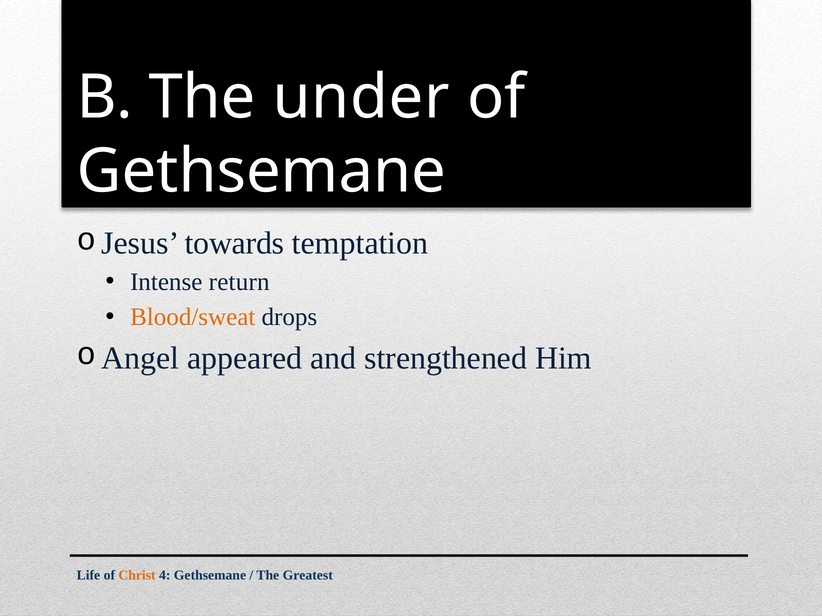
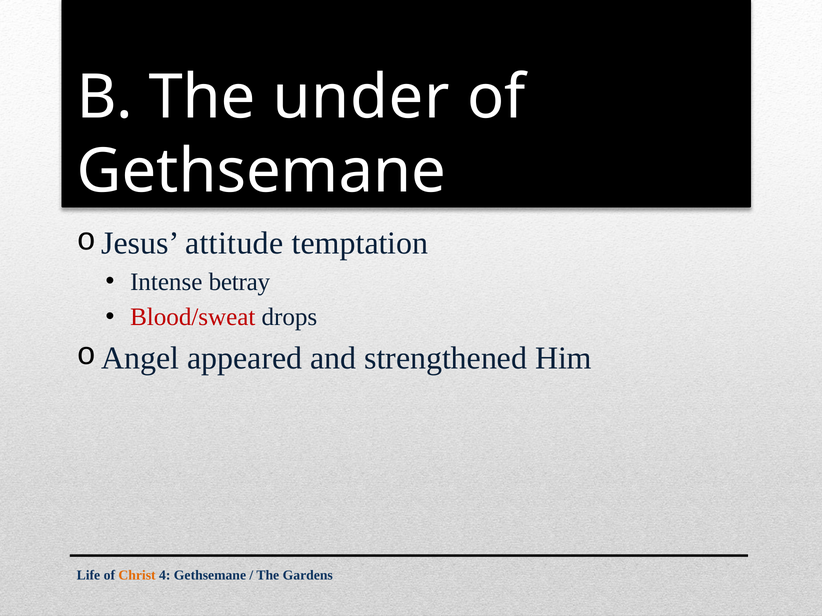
towards: towards -> attitude (234, 244)
return: return -> betray (239, 282)
Blood/sweat colour: orange -> red (193, 317)
Greatest: Greatest -> Gardens (308, 575)
